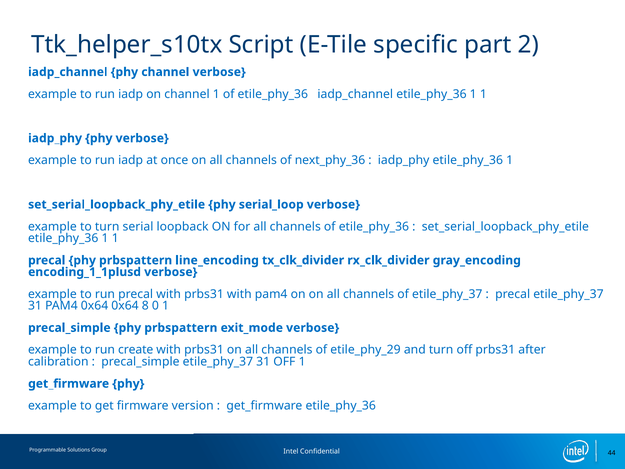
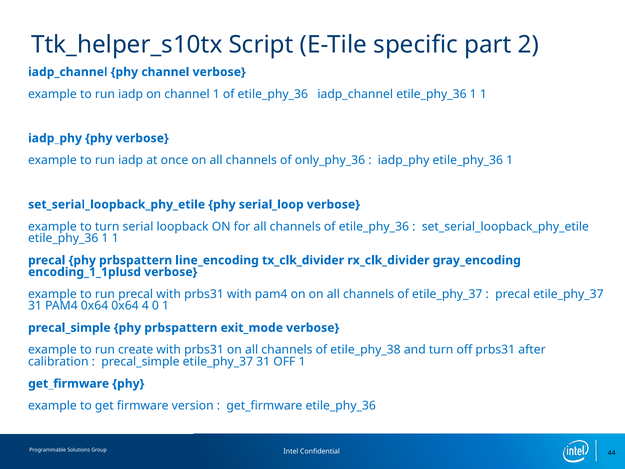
next_phy_36: next_phy_36 -> only_phy_36 (330, 160)
8: 8 -> 4 (145, 306)
etile_phy_29: etile_phy_29 -> etile_phy_38 (366, 350)
